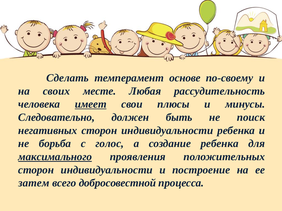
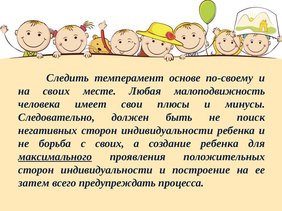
Сделать: Сделать -> Следить (68, 78)
рассудительность: рассудительность -> малоподвижность (220, 91)
имеет underline: present -> none (91, 104)
с голос: голос -> своих (110, 144)
добросовестной: добросовестной -> предупреждать (117, 183)
